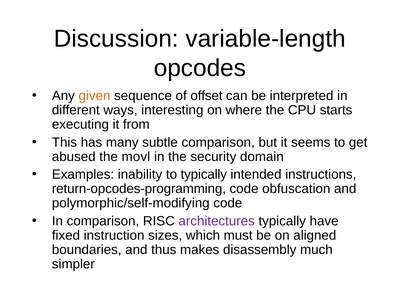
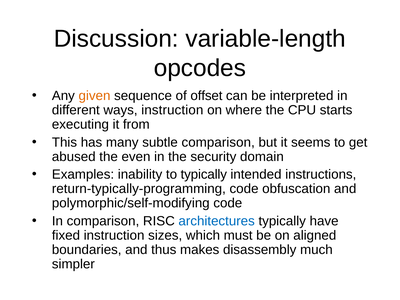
ways interesting: interesting -> instruction (172, 110)
movl: movl -> even (136, 157)
return-opcodes-programming: return-opcodes-programming -> return-typically-programming (139, 189)
architectures colour: purple -> blue (217, 221)
